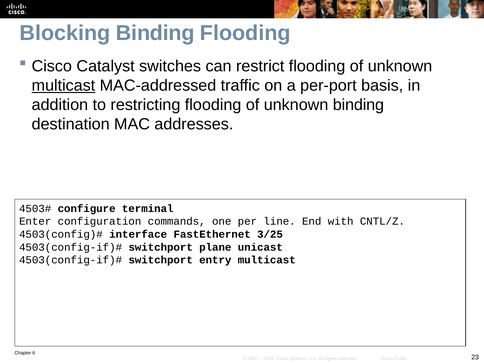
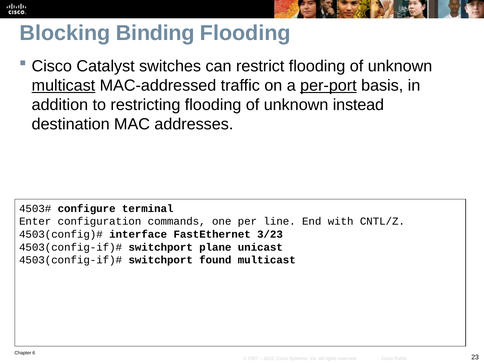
per-port underline: none -> present (328, 85)
unknown binding: binding -> instead (358, 105)
3/25: 3/25 -> 3/23 (270, 234)
entry: entry -> found (215, 260)
